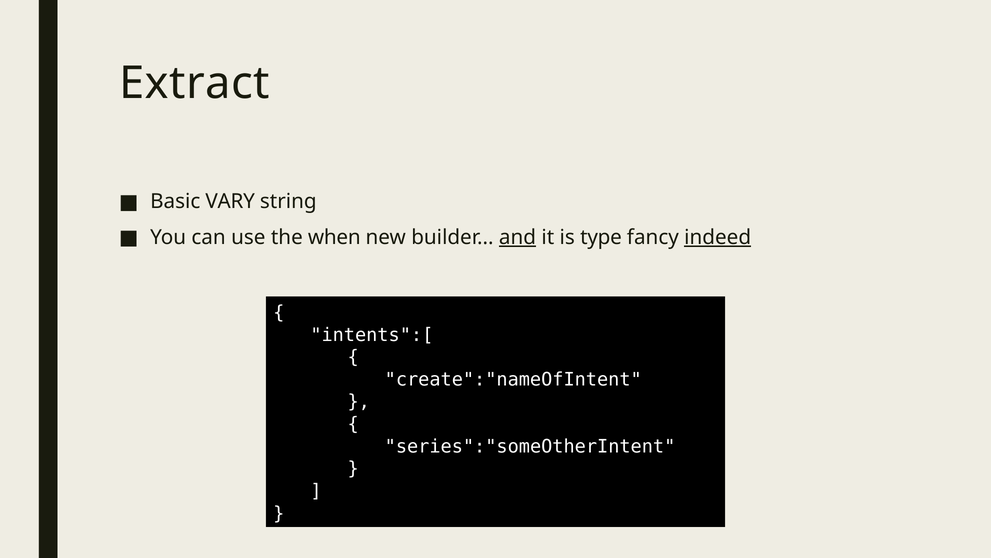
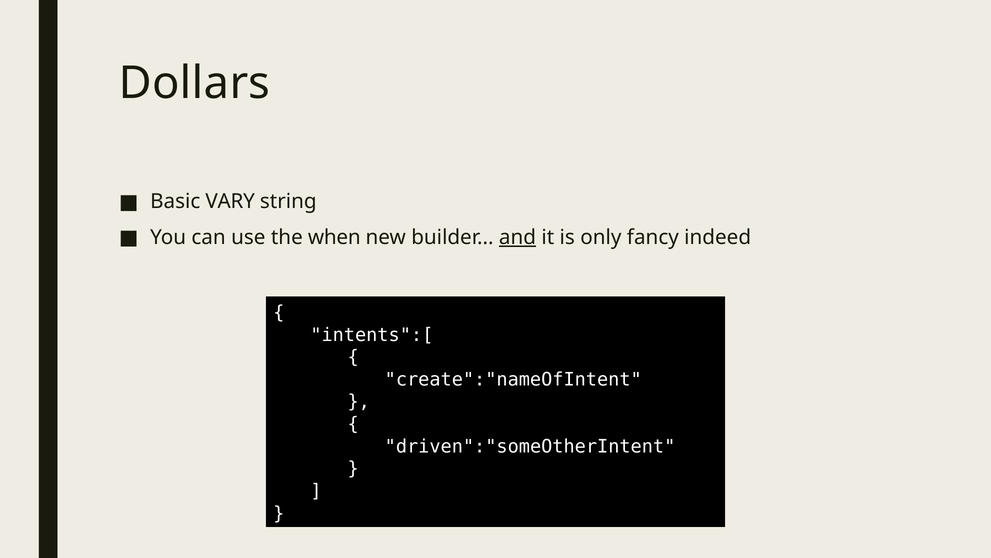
Extract: Extract -> Dollars (195, 83)
type: type -> only (601, 237)
indeed underline: present -> none (718, 237)
series":"someOtherIntent: series":"someOtherIntent -> driven":"someOtherIntent (530, 446)
